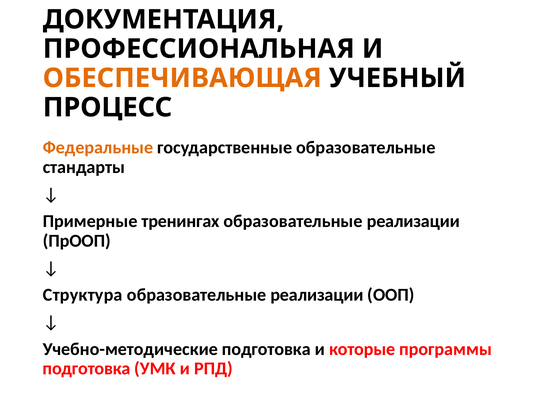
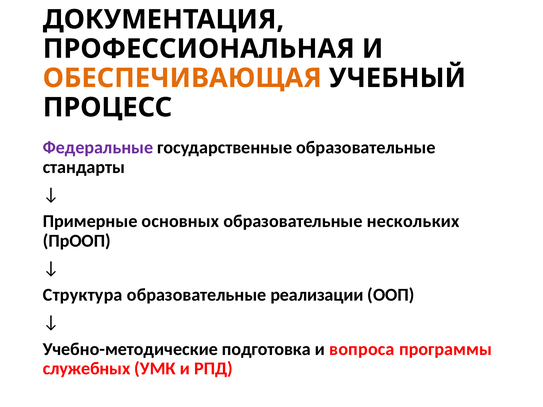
Федеральные colour: orange -> purple (98, 148)
тренингах: тренингах -> основных (180, 221)
реализации: реализации -> нескольких (413, 221)
которые: которые -> вопроса (362, 349)
подготовка: подготовка -> служебных (87, 369)
